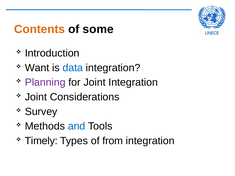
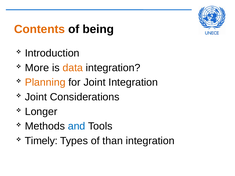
some: some -> being (98, 29)
Want: Want -> More (37, 68)
data colour: blue -> orange (73, 68)
Planning colour: purple -> orange (45, 82)
Survey: Survey -> Longer (41, 112)
from: from -> than (113, 141)
